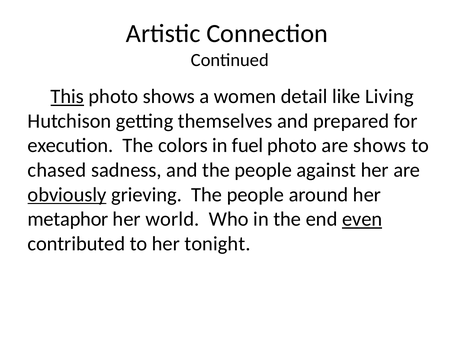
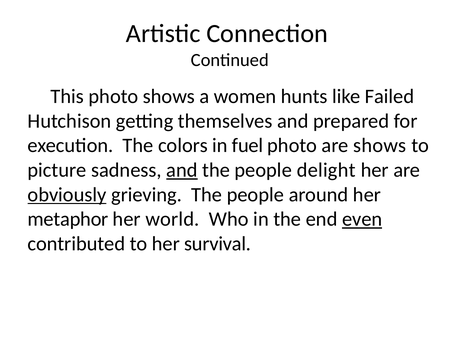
This underline: present -> none (67, 96)
detail: detail -> hunts (304, 96)
Living: Living -> Failed (389, 96)
chased: chased -> picture (57, 170)
and underline: none -> present (182, 170)
against: against -> delight (326, 170)
tonight: tonight -> survival (218, 244)
